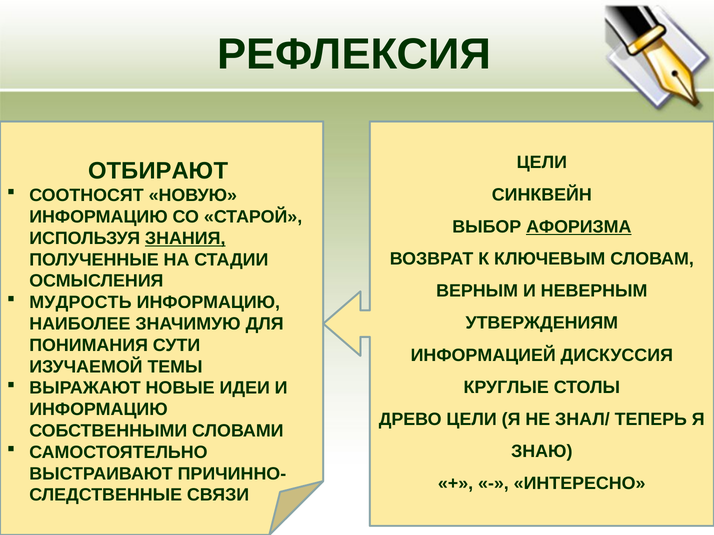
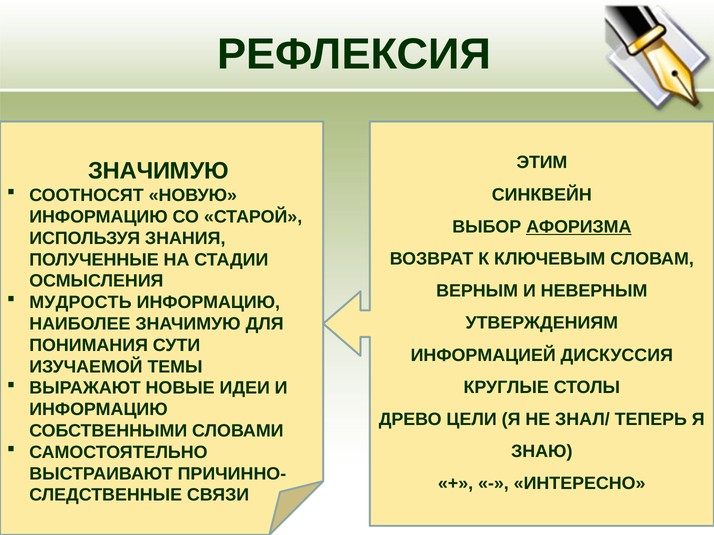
ЦЕЛИ: ЦЕЛИ -> ЭТИМ (542, 163)
ОТБИРАЮТ: ОТБИРАЮТ -> ЗНАЧИМУЮ (158, 171)
ЗНАНИЯ underline: present -> none (185, 239)
